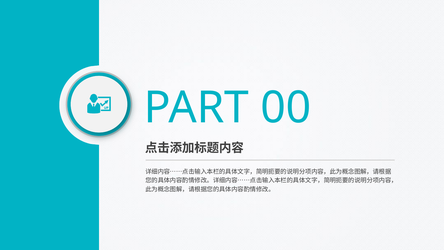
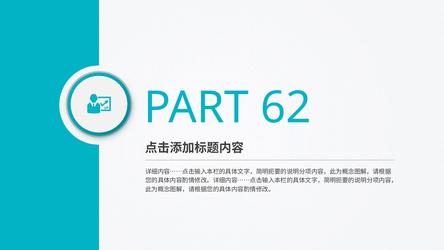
00: 00 -> 62 (286, 108)
